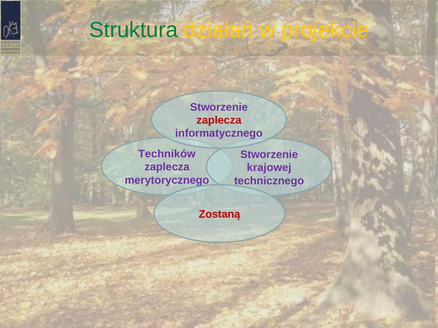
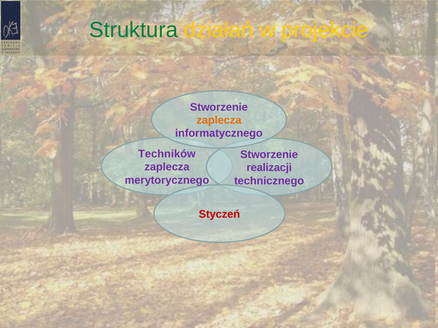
zaplecza colour: red -> orange (219, 120)
krajowej: krajowej -> realizacji (269, 168)
Zostaną: Zostaną -> Styczeń (219, 215)
